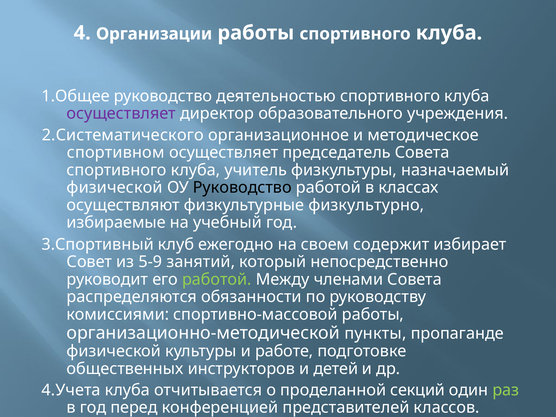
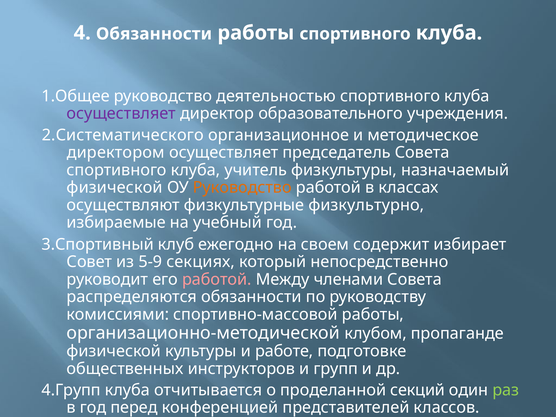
4 Организации: Организации -> Обязанности (154, 34)
спортивном: спортивном -> директором (116, 153)
Руководство colour: black -> orange (242, 188)
занятий: занятий -> секциях (201, 262)
работой colour: light green -> pink (217, 279)
пункты: пункты -> клубом (376, 334)
детей: детей -> групп (336, 369)
4.Учета: 4.Учета -> 4.Групп (71, 390)
